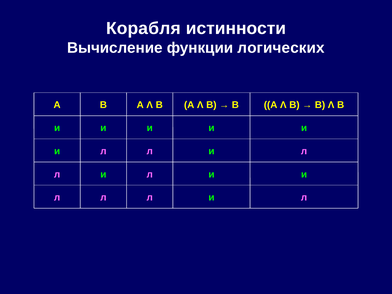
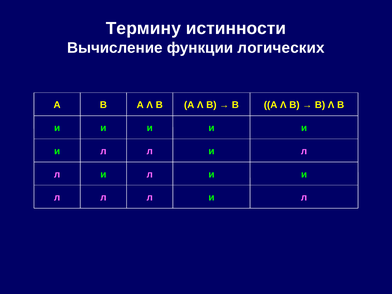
Корабля: Корабля -> Термину (143, 28)
